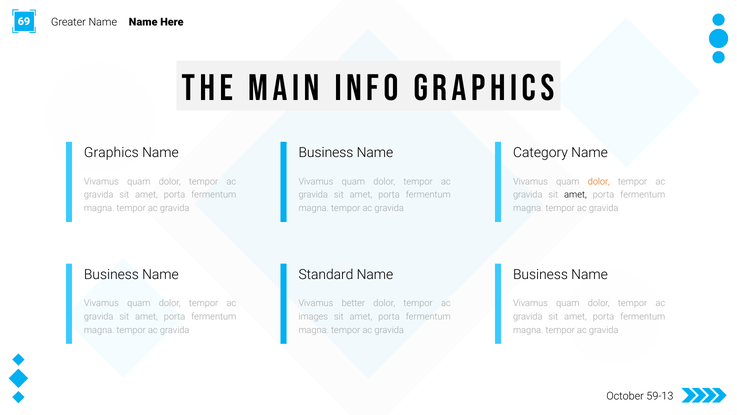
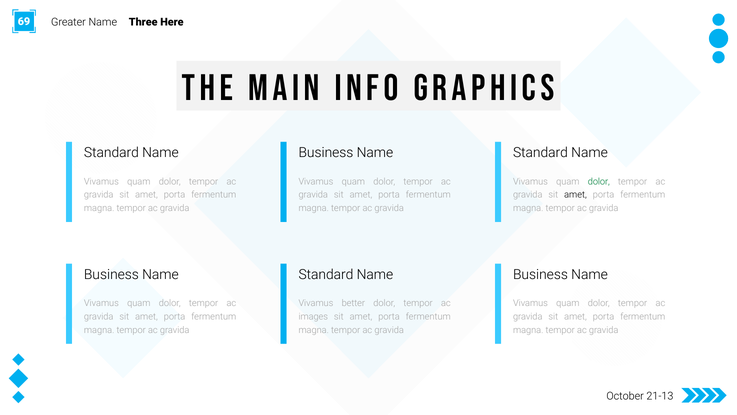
69 Name: Name -> Three (143, 22)
Graphics: Graphics -> Standard (111, 153)
Category: Category -> Standard (540, 153)
dolor colour: orange -> green (599, 181)
59-13: 59-13 -> 21-13 (660, 396)
